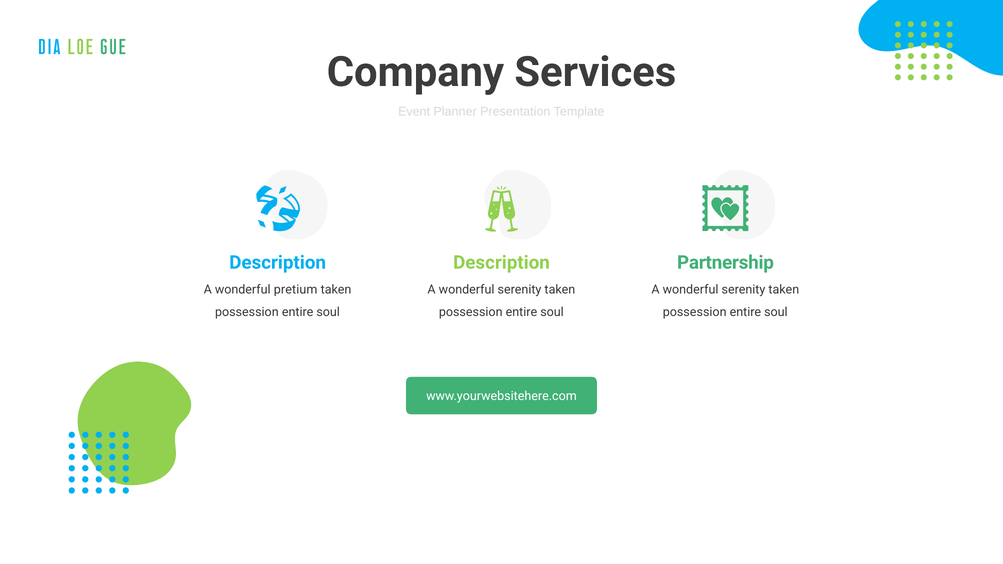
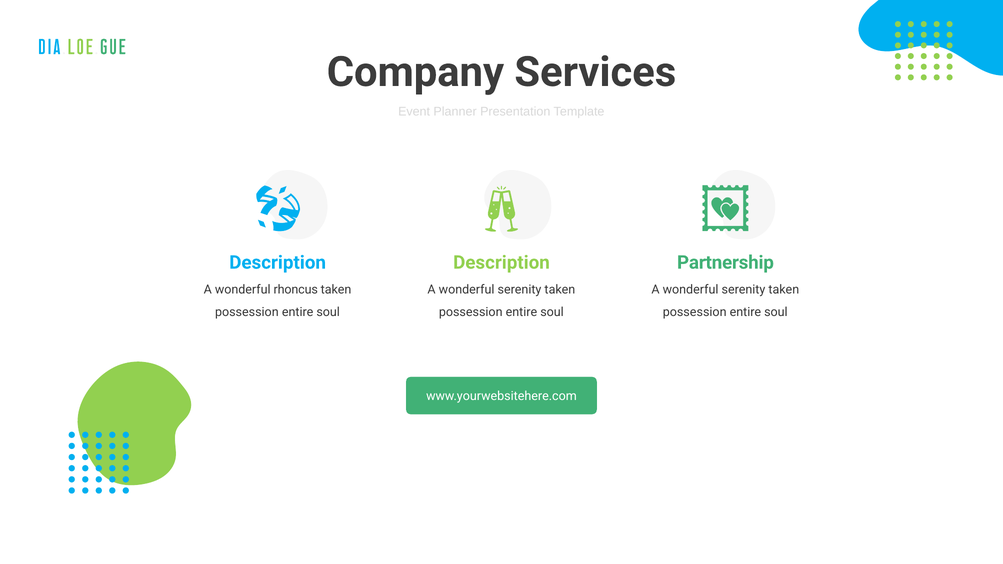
pretium: pretium -> rhoncus (296, 290)
